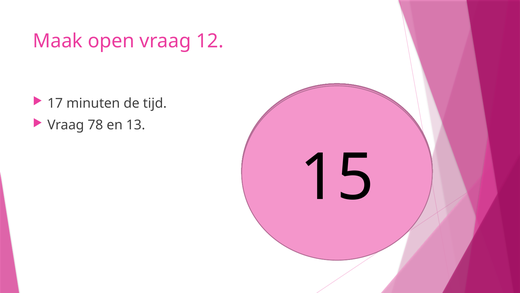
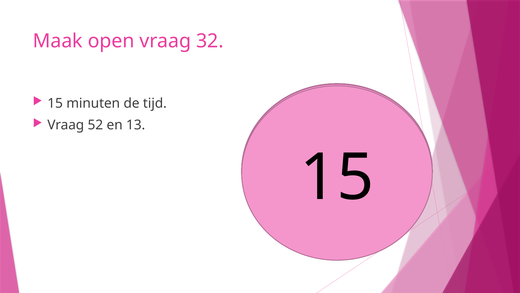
vraag 12: 12 -> 32 (210, 41)
17: 17 -> 15 (55, 103)
78: 78 -> 52 (95, 125)
